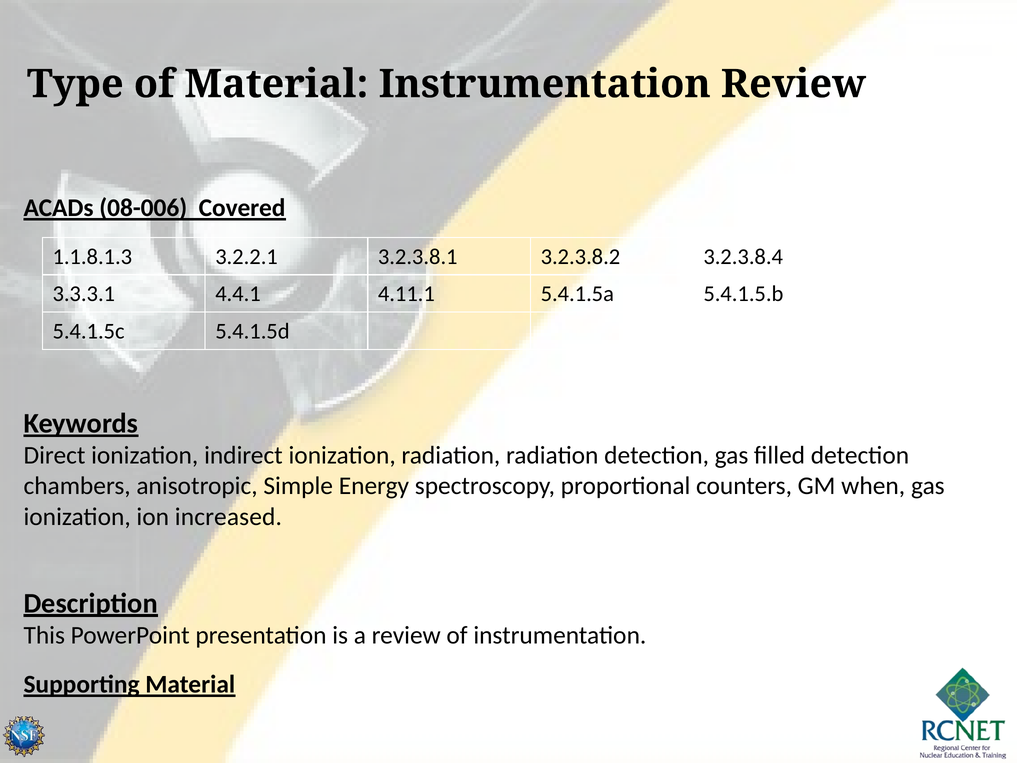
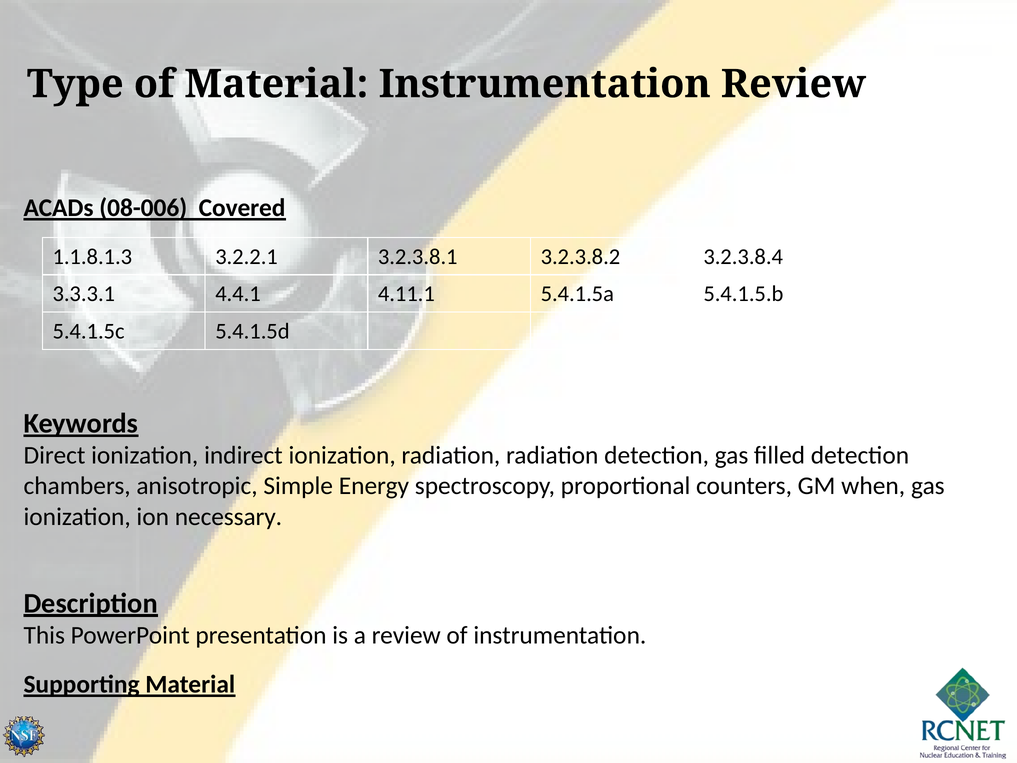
increased: increased -> necessary (228, 516)
